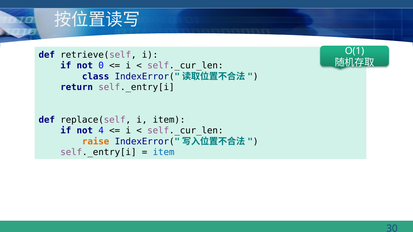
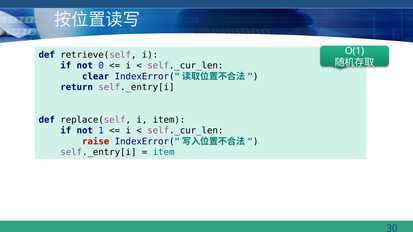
class: class -> clear (96, 77)
4: 4 -> 1 (101, 131)
raise colour: orange -> red (96, 142)
